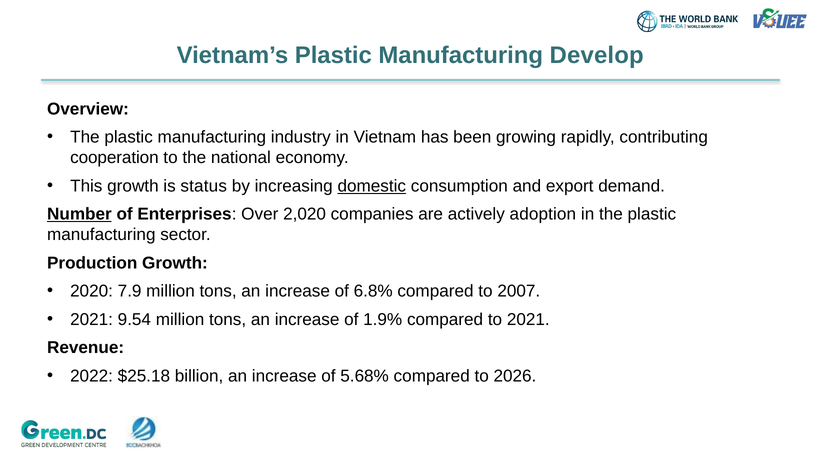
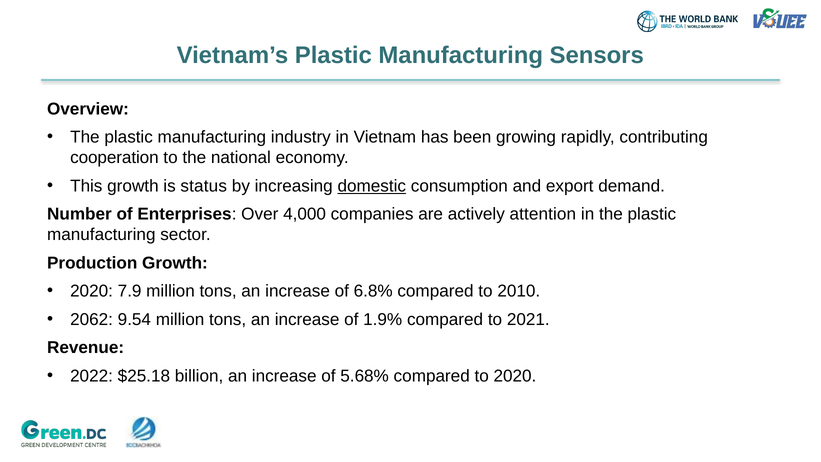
Develop: Develop -> Sensors (597, 55)
Number underline: present -> none (79, 214)
2,020: 2,020 -> 4,000 (305, 214)
adoption: adoption -> attention (543, 214)
2007: 2007 -> 2010 (519, 291)
2021: 2021 -> 2062 (92, 319)
to 2026: 2026 -> 2020 (515, 376)
